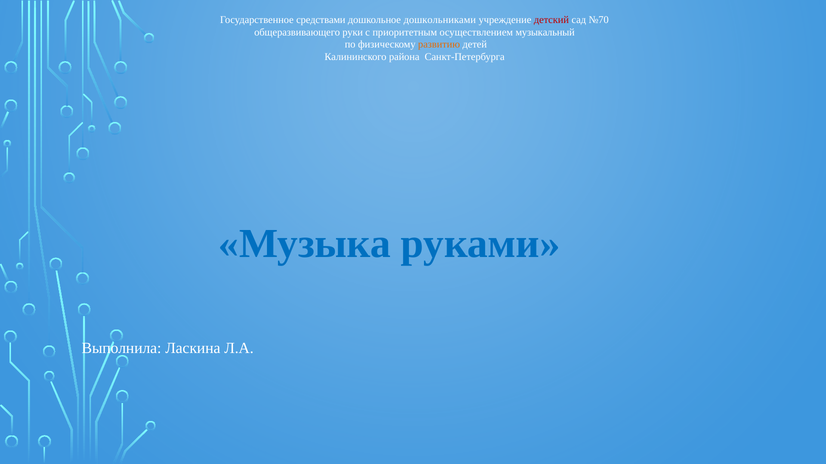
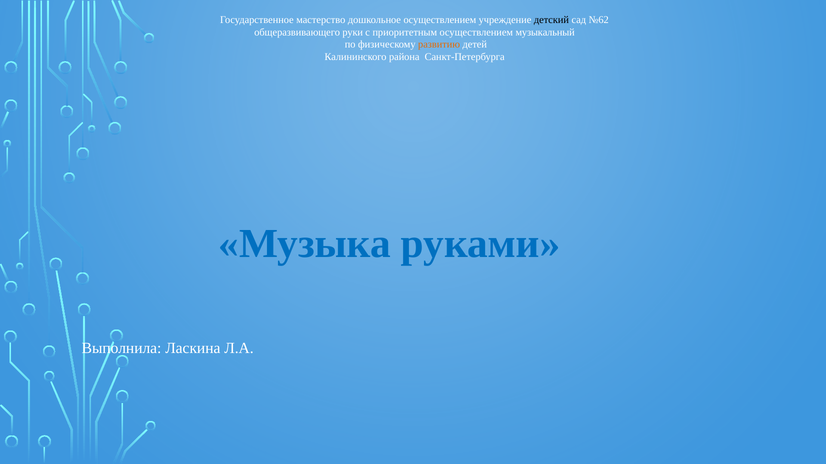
средствами: средствами -> мастерство (321, 20)
дошкольное дошкольниками: дошкольниками -> осуществлением (440, 20)
детский colour: red -> black (551, 20)
№70: №70 -> №62 (599, 20)
